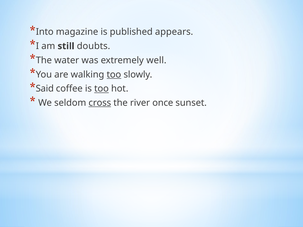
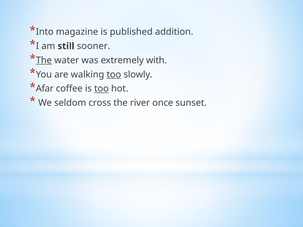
appears: appears -> addition (174, 32)
doubts: doubts -> sooner (94, 46)
The underline: none -> present (44, 60)
well: well -> with (156, 60)
Said: Said -> Afar (45, 89)
cross underline: present -> none (100, 103)
